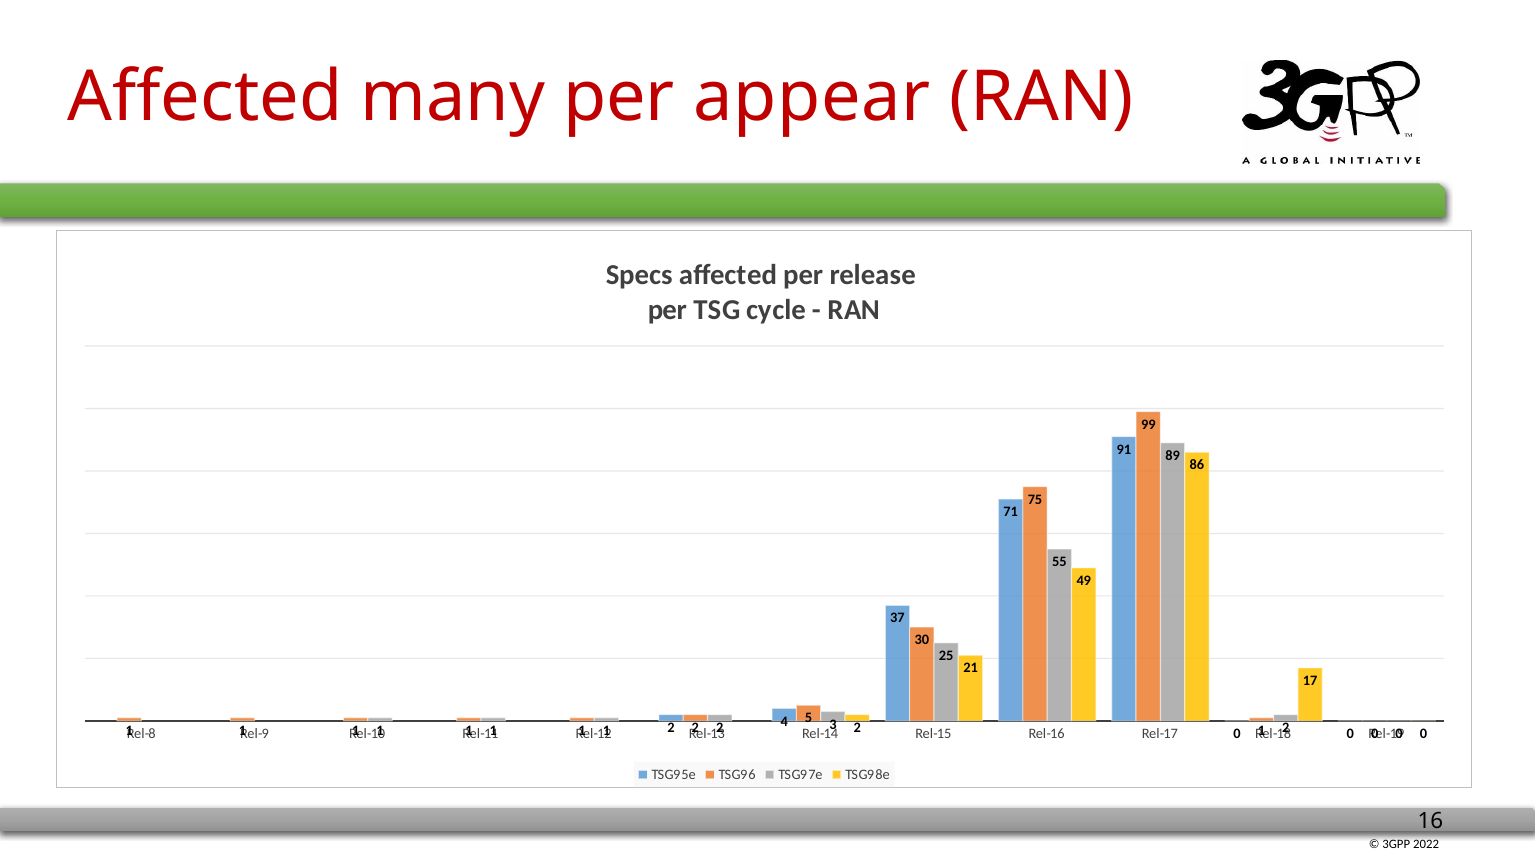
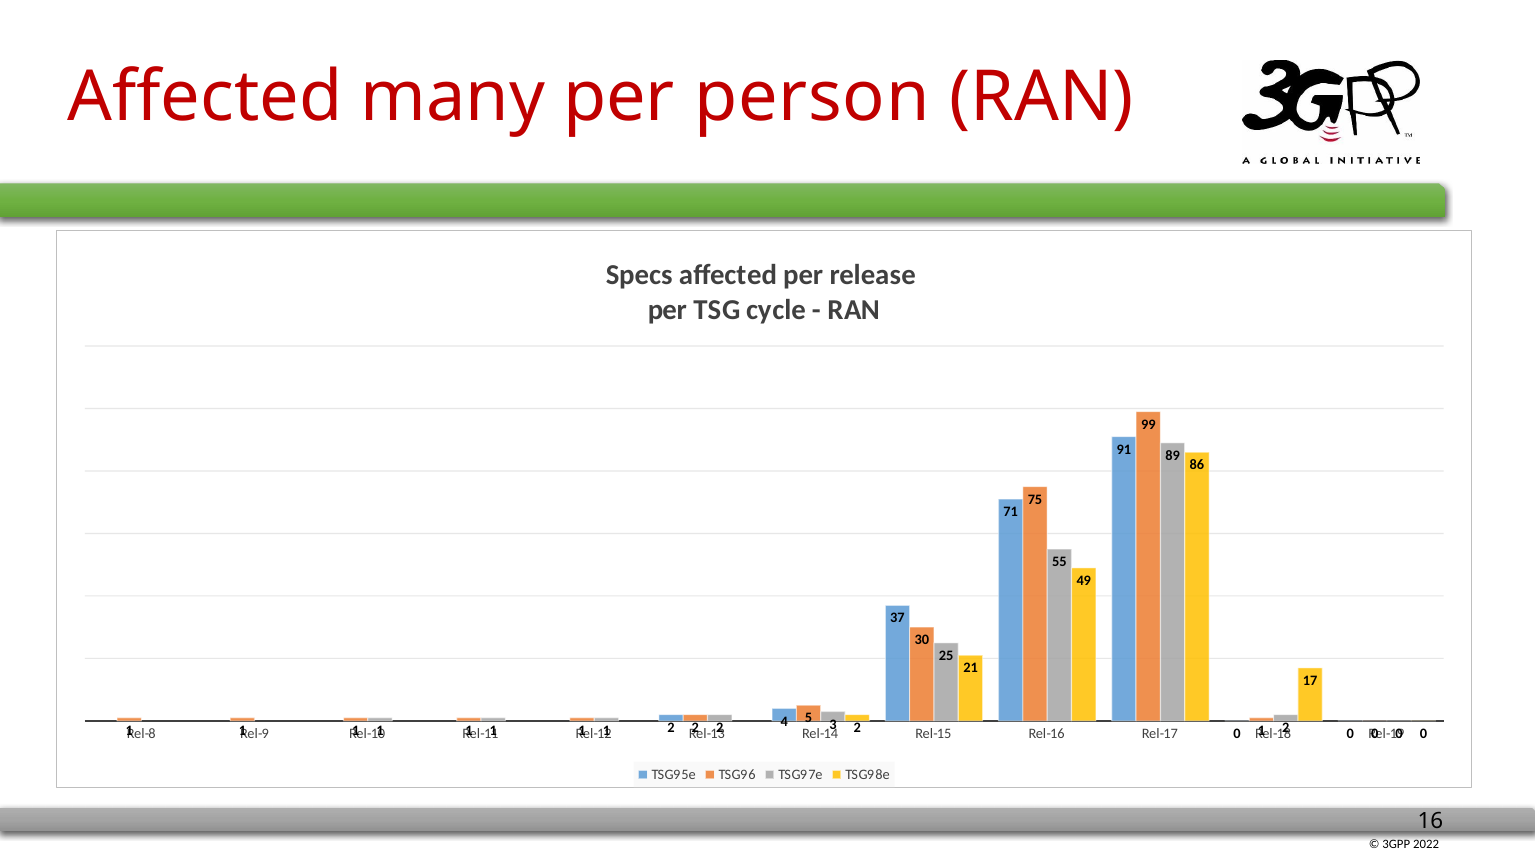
appear: appear -> person (812, 97)
